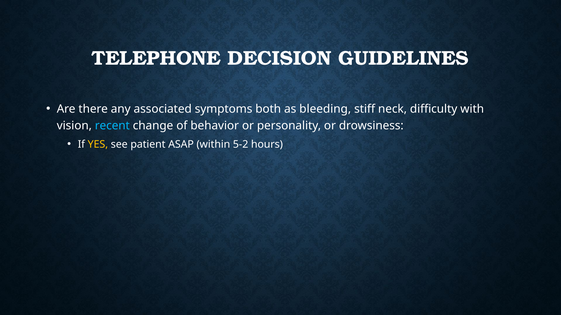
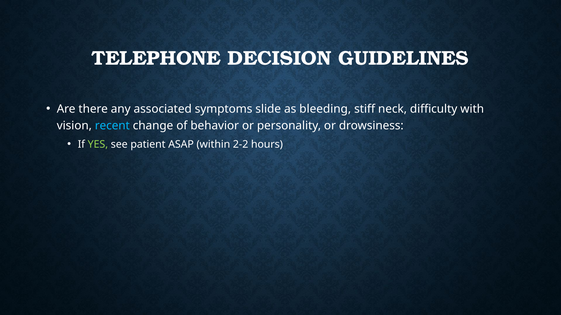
both: both -> slide (268, 109)
YES colour: yellow -> light green (98, 145)
5-2: 5-2 -> 2-2 (241, 145)
